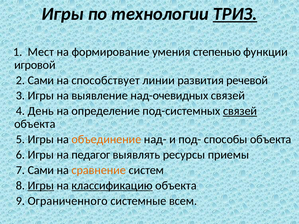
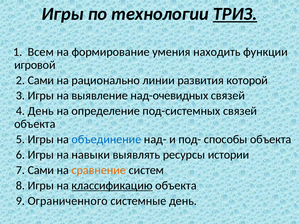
Мест: Мест -> Всем (41, 52)
степенью: степенью -> находить (217, 52)
способствует: способствует -> рационально (106, 80)
речевой: речевой -> которой (247, 80)
связей underline: present -> none (240, 111)
объединение colour: orange -> blue (106, 140)
педагог: педагог -> навыки (91, 155)
приемы: приемы -> истории (229, 155)
Игры underline: present -> none (41, 186)
системные всем: всем -> день (183, 201)
